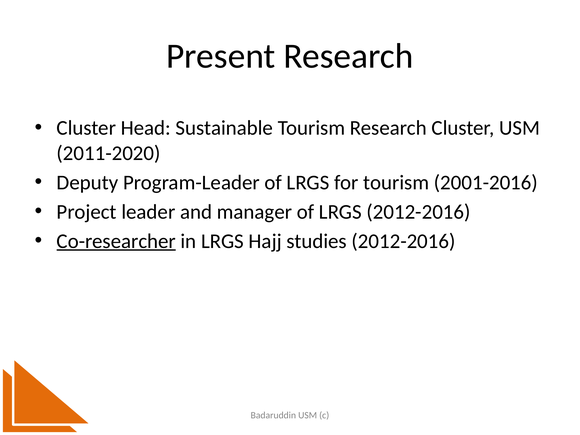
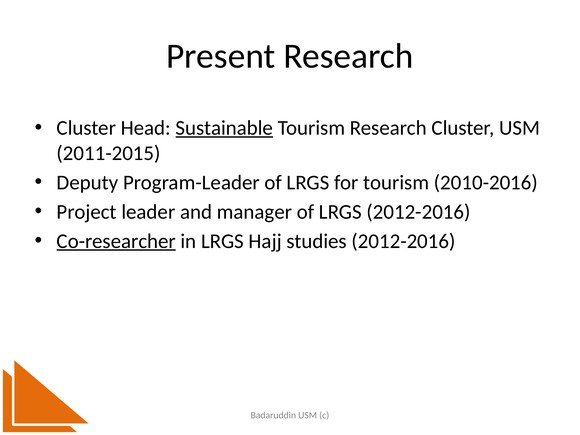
Sustainable underline: none -> present (224, 128)
2011-2020: 2011-2020 -> 2011-2015 (109, 153)
2001-2016: 2001-2016 -> 2010-2016 (486, 183)
